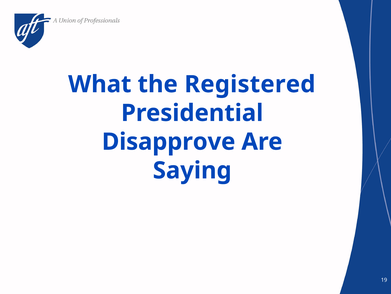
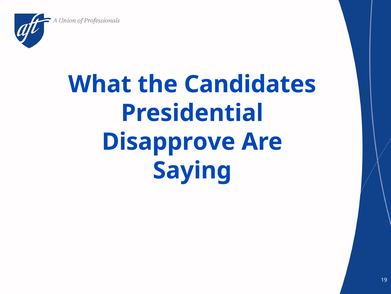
Registered: Registered -> Candidates (250, 84)
